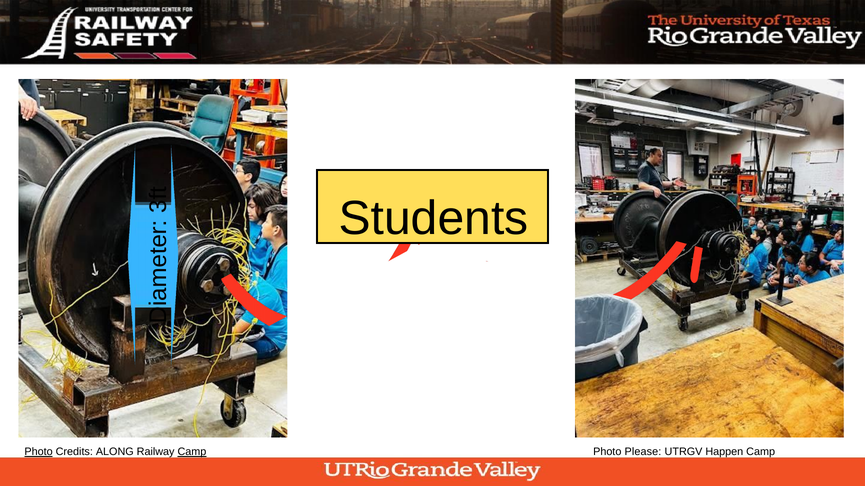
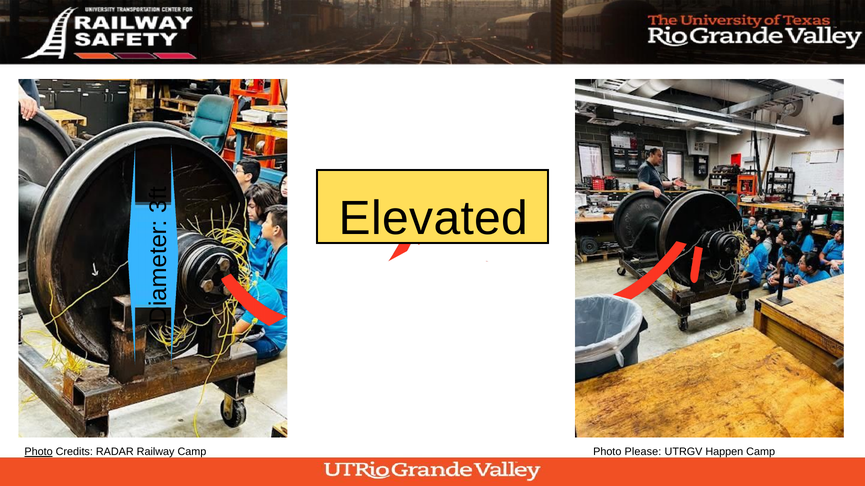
Students: Students -> Elevated (433, 219)
ALONG: ALONG -> RADAR (115, 452)
Camp underline: present -> none (192, 452)
